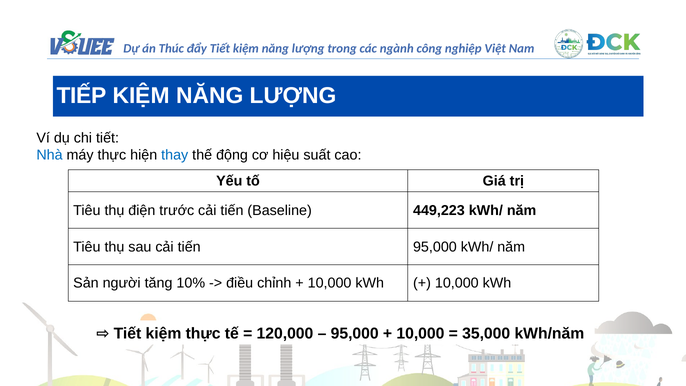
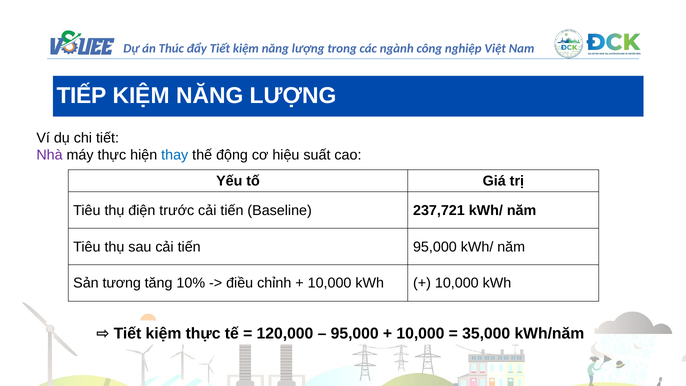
Nhà colour: blue -> purple (50, 155)
449,223: 449,223 -> 237,721 (439, 210)
người: người -> tương (122, 283)
